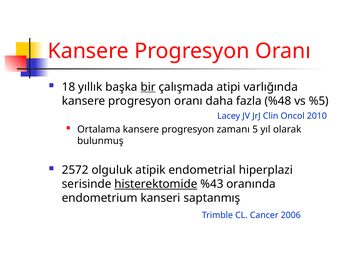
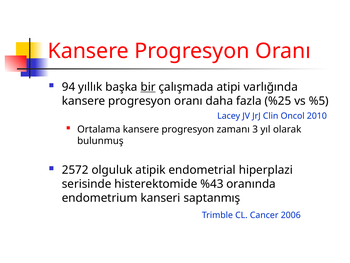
18: 18 -> 94 (69, 87)
%48: %48 -> %25 (278, 101)
5: 5 -> 3 (255, 129)
histerektomide underline: present -> none (156, 184)
